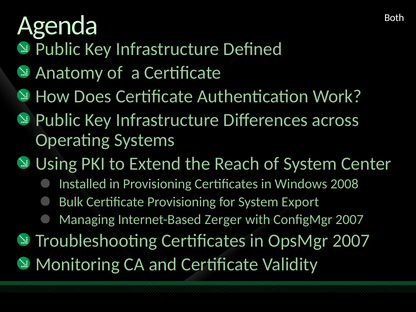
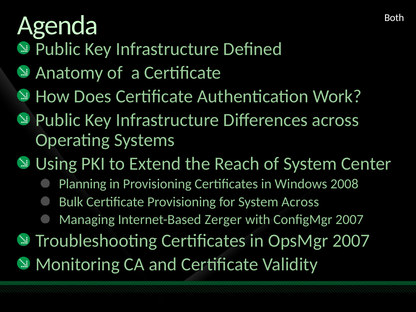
Installed: Installed -> Planning (83, 184)
System Export: Export -> Across (300, 202)
